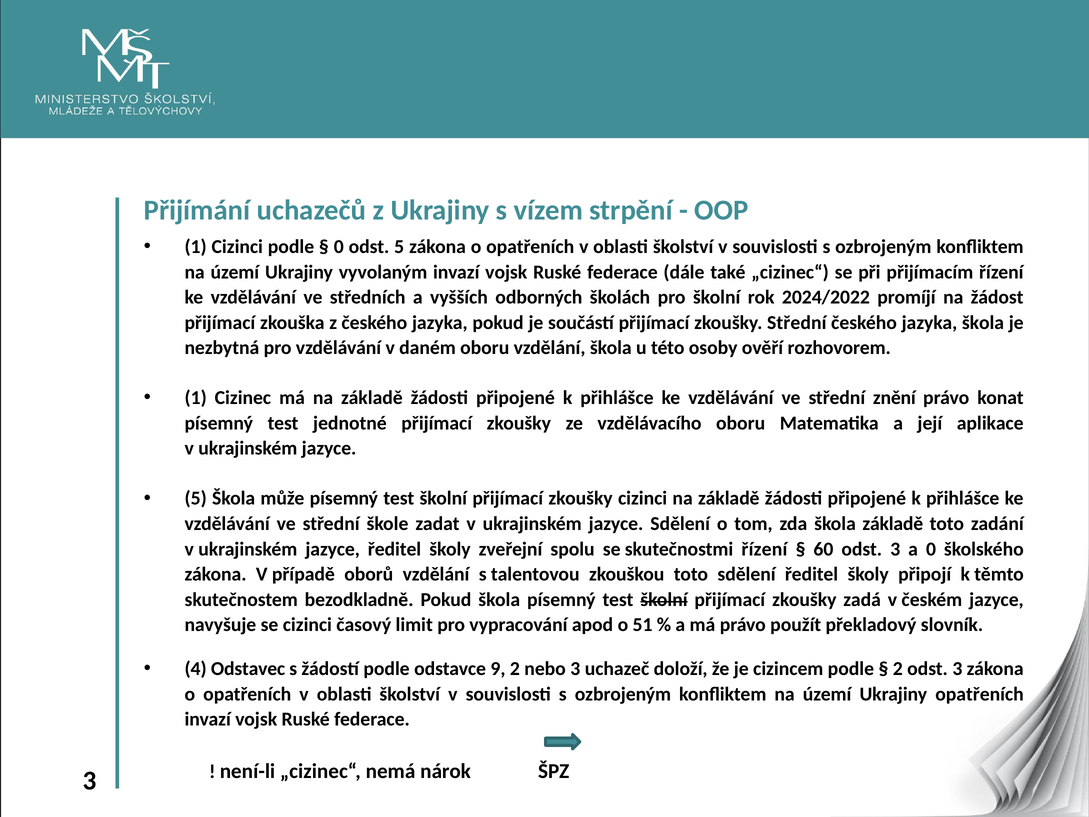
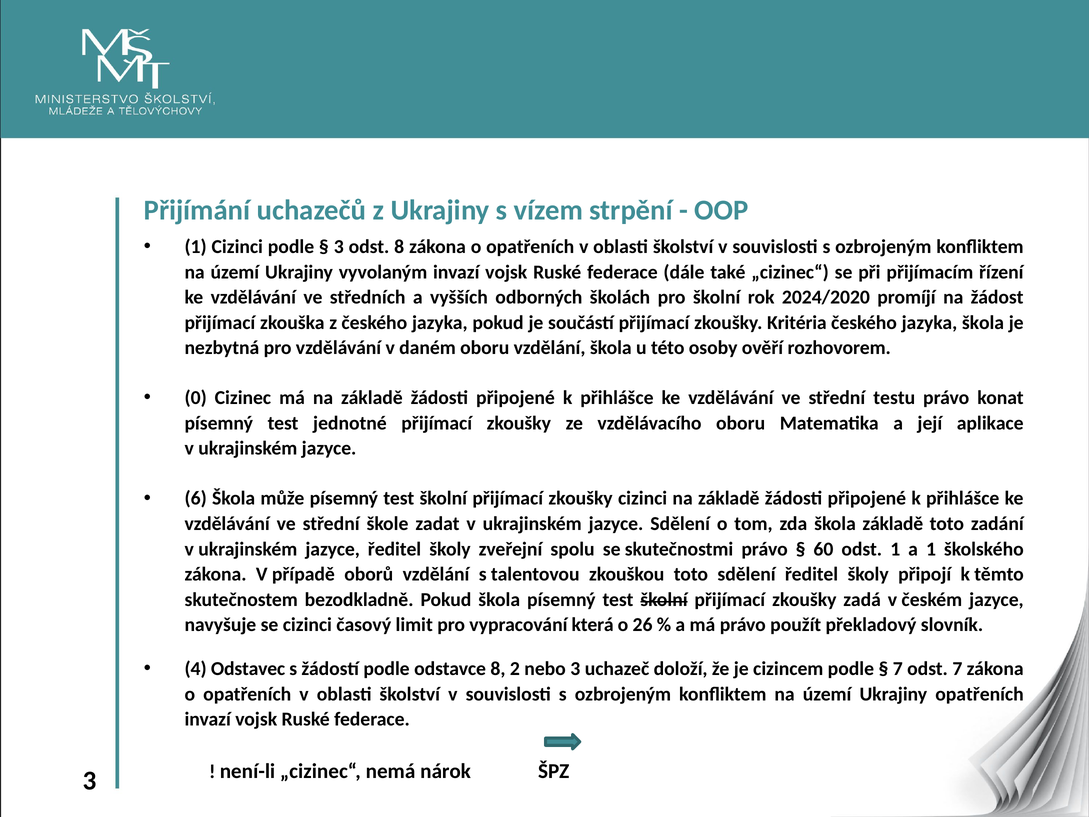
0: 0 -> 3 (339, 247)
odst 5: 5 -> 8 (399, 247)
2024/2022: 2024/2022 -> 2024/2020 (826, 297)
zkoušky Střední: Střední -> Kritéria (797, 323)
1: 1 -> 0 (196, 398)
znění: znění -> testu (894, 398)
5: 5 -> 6 (196, 498)
skutečnostmi řízení: řízení -> právo (765, 549)
60 odst 3: 3 -> 1 (895, 549)
a 0: 0 -> 1 (931, 549)
apod: apod -> která (593, 625)
51: 51 -> 26 (642, 625)
odstavce 9: 9 -> 8 (498, 669)
2: 2 -> 7 (898, 669)
3: 3 -> 7 (957, 669)
